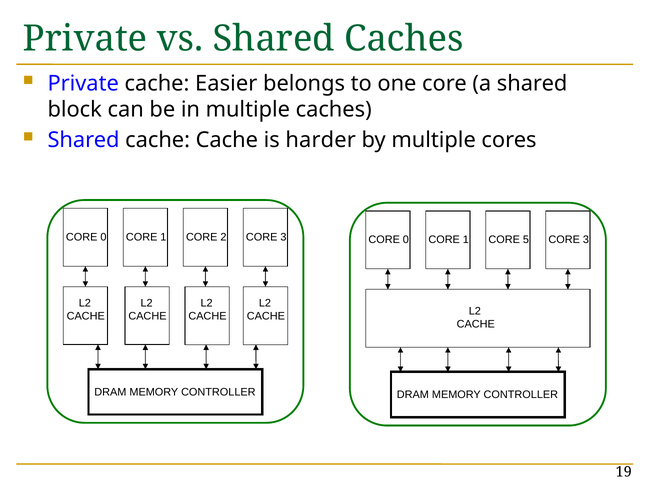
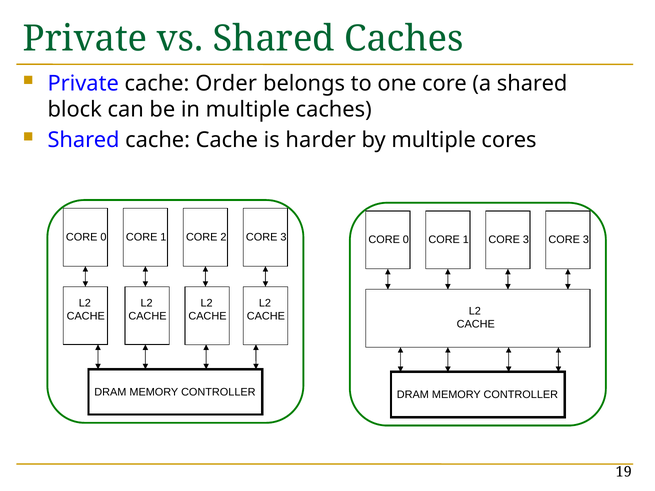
Easier: Easier -> Order (226, 83)
1 CORE 5: 5 -> 3 (526, 240)
